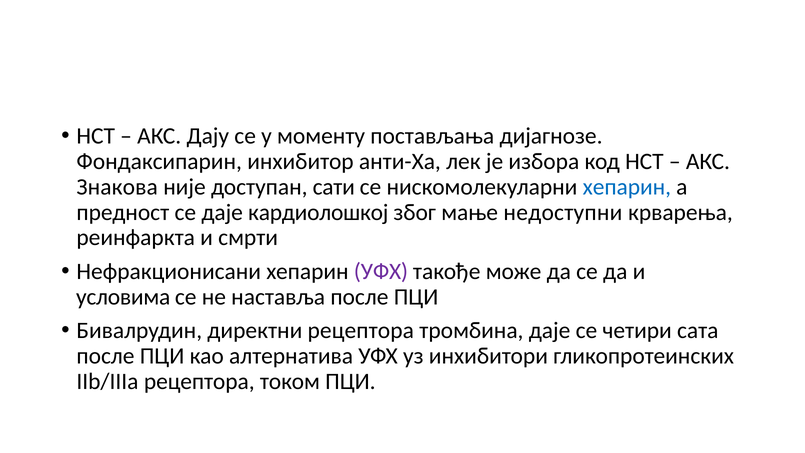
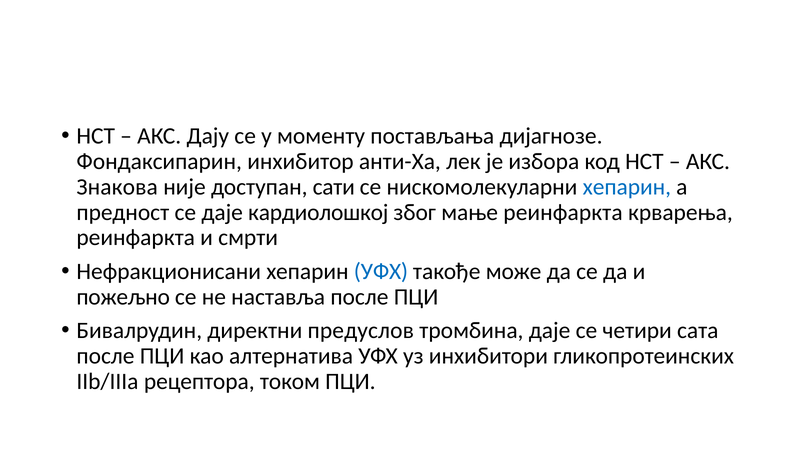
мање недоступни: недоступни -> реинфаркта (563, 212)
УФХ colour: purple -> blue (381, 271)
условима: условима -> пожељно (123, 297)
директни рецептора: рецептора -> предуслов (361, 330)
